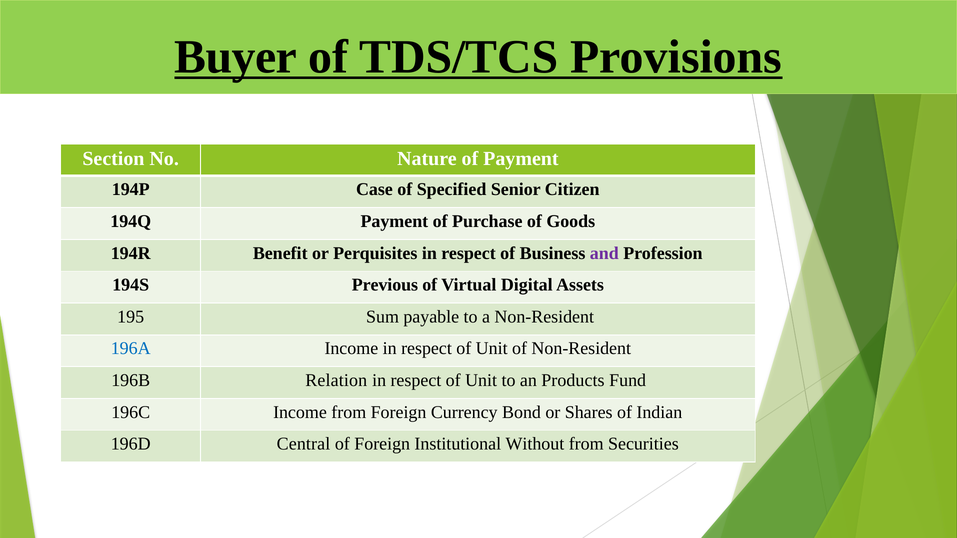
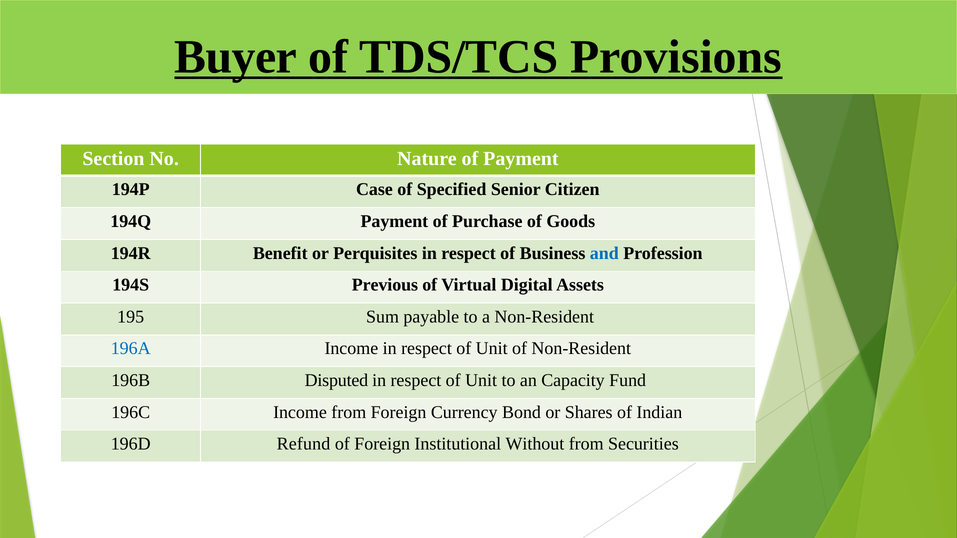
and colour: purple -> blue (604, 253)
Relation: Relation -> Disputed (336, 381)
Products: Products -> Capacity (573, 381)
Central: Central -> Refund (303, 444)
